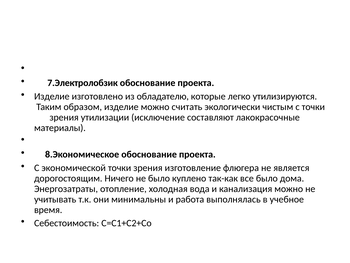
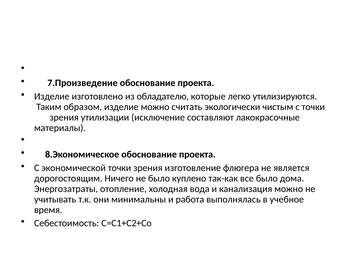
7.Электролобзик: 7.Электролобзик -> 7.Произведение (82, 83)
